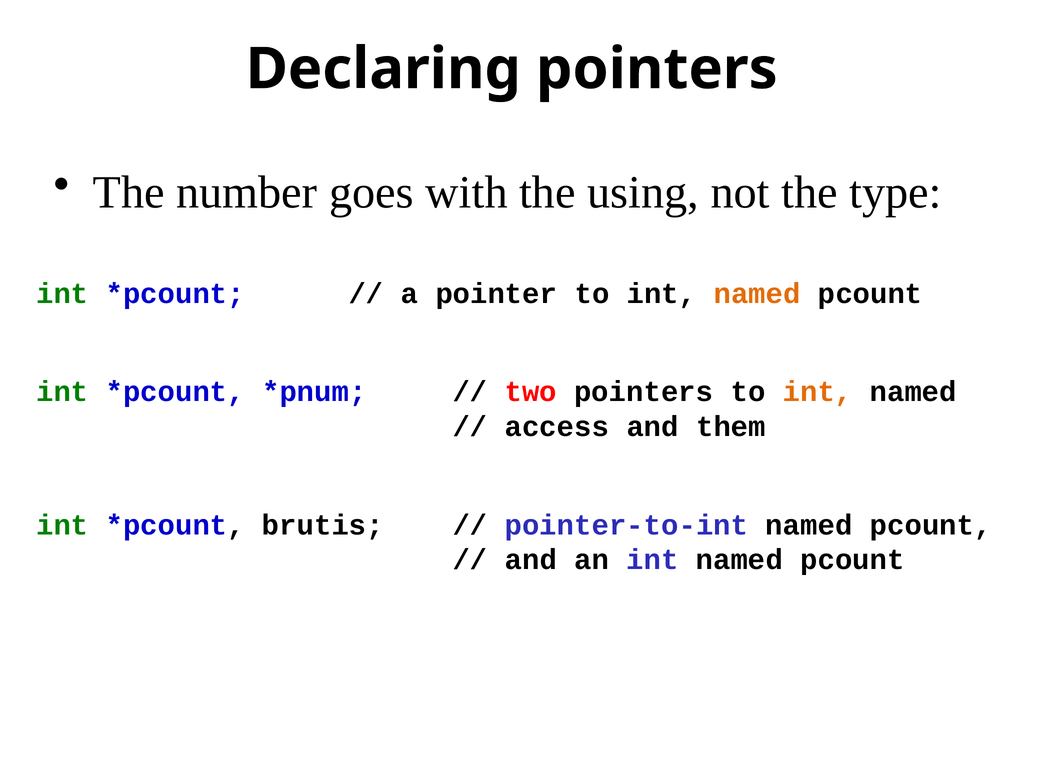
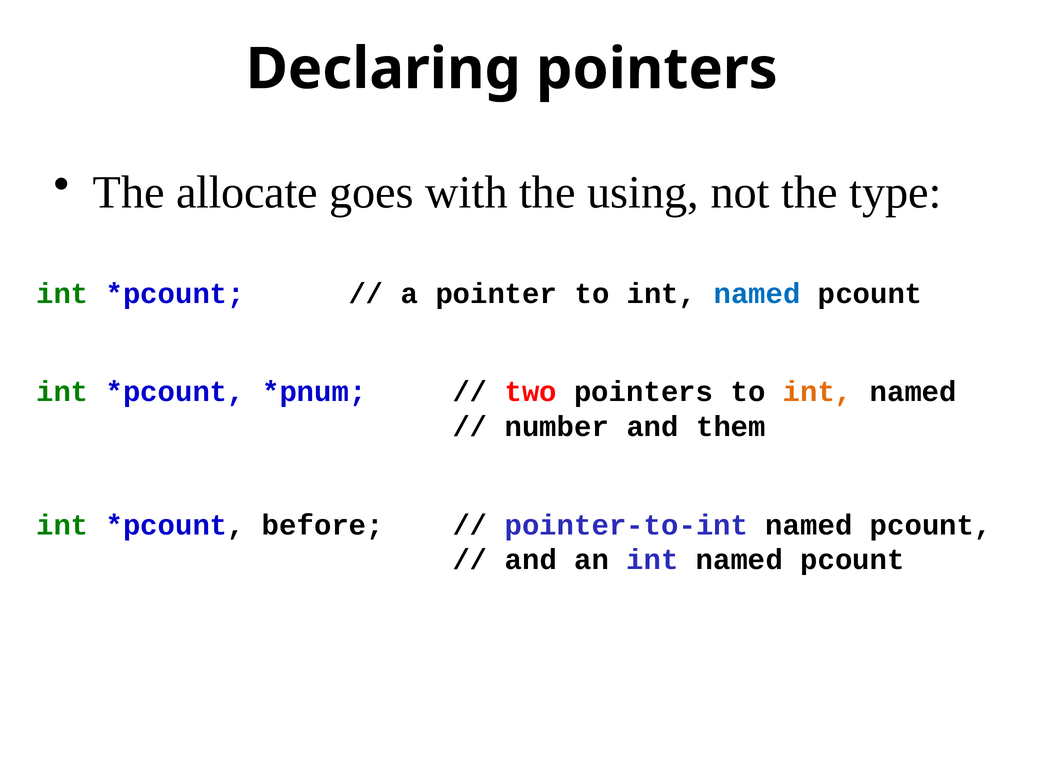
number: number -> allocate (247, 192)
named colour: orange -> blue (757, 293)
access: access -> number (557, 427)
brutis: brutis -> before (323, 525)
